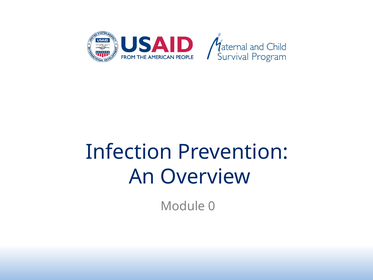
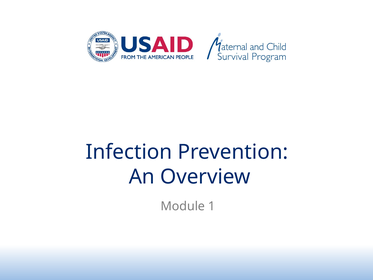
0: 0 -> 1 (212, 206)
